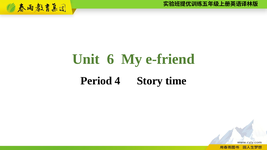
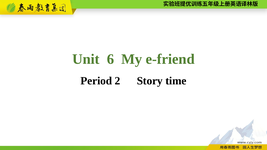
4: 4 -> 2 (118, 81)
